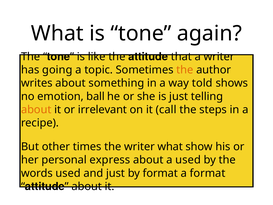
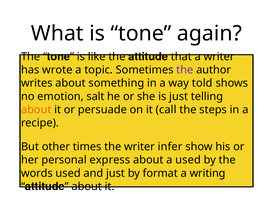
going: going -> wrote (57, 70)
the colour: orange -> purple (185, 70)
ball: ball -> salt (96, 96)
irrelevant: irrelevant -> persuade (102, 109)
writer what: what -> infer (170, 147)
a format: format -> writing (208, 173)
